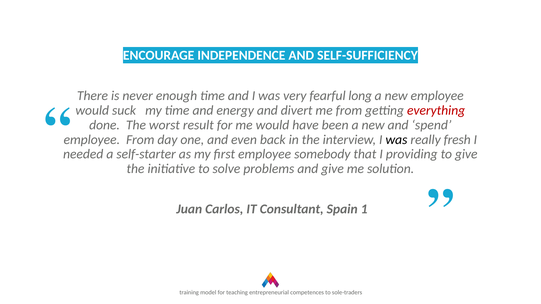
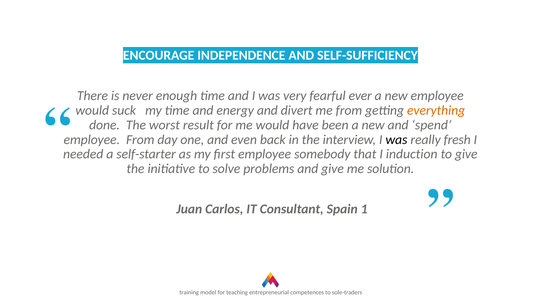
long: long -> ever (360, 96)
everything colour: red -> orange (436, 111)
providing: providing -> induction (412, 154)
